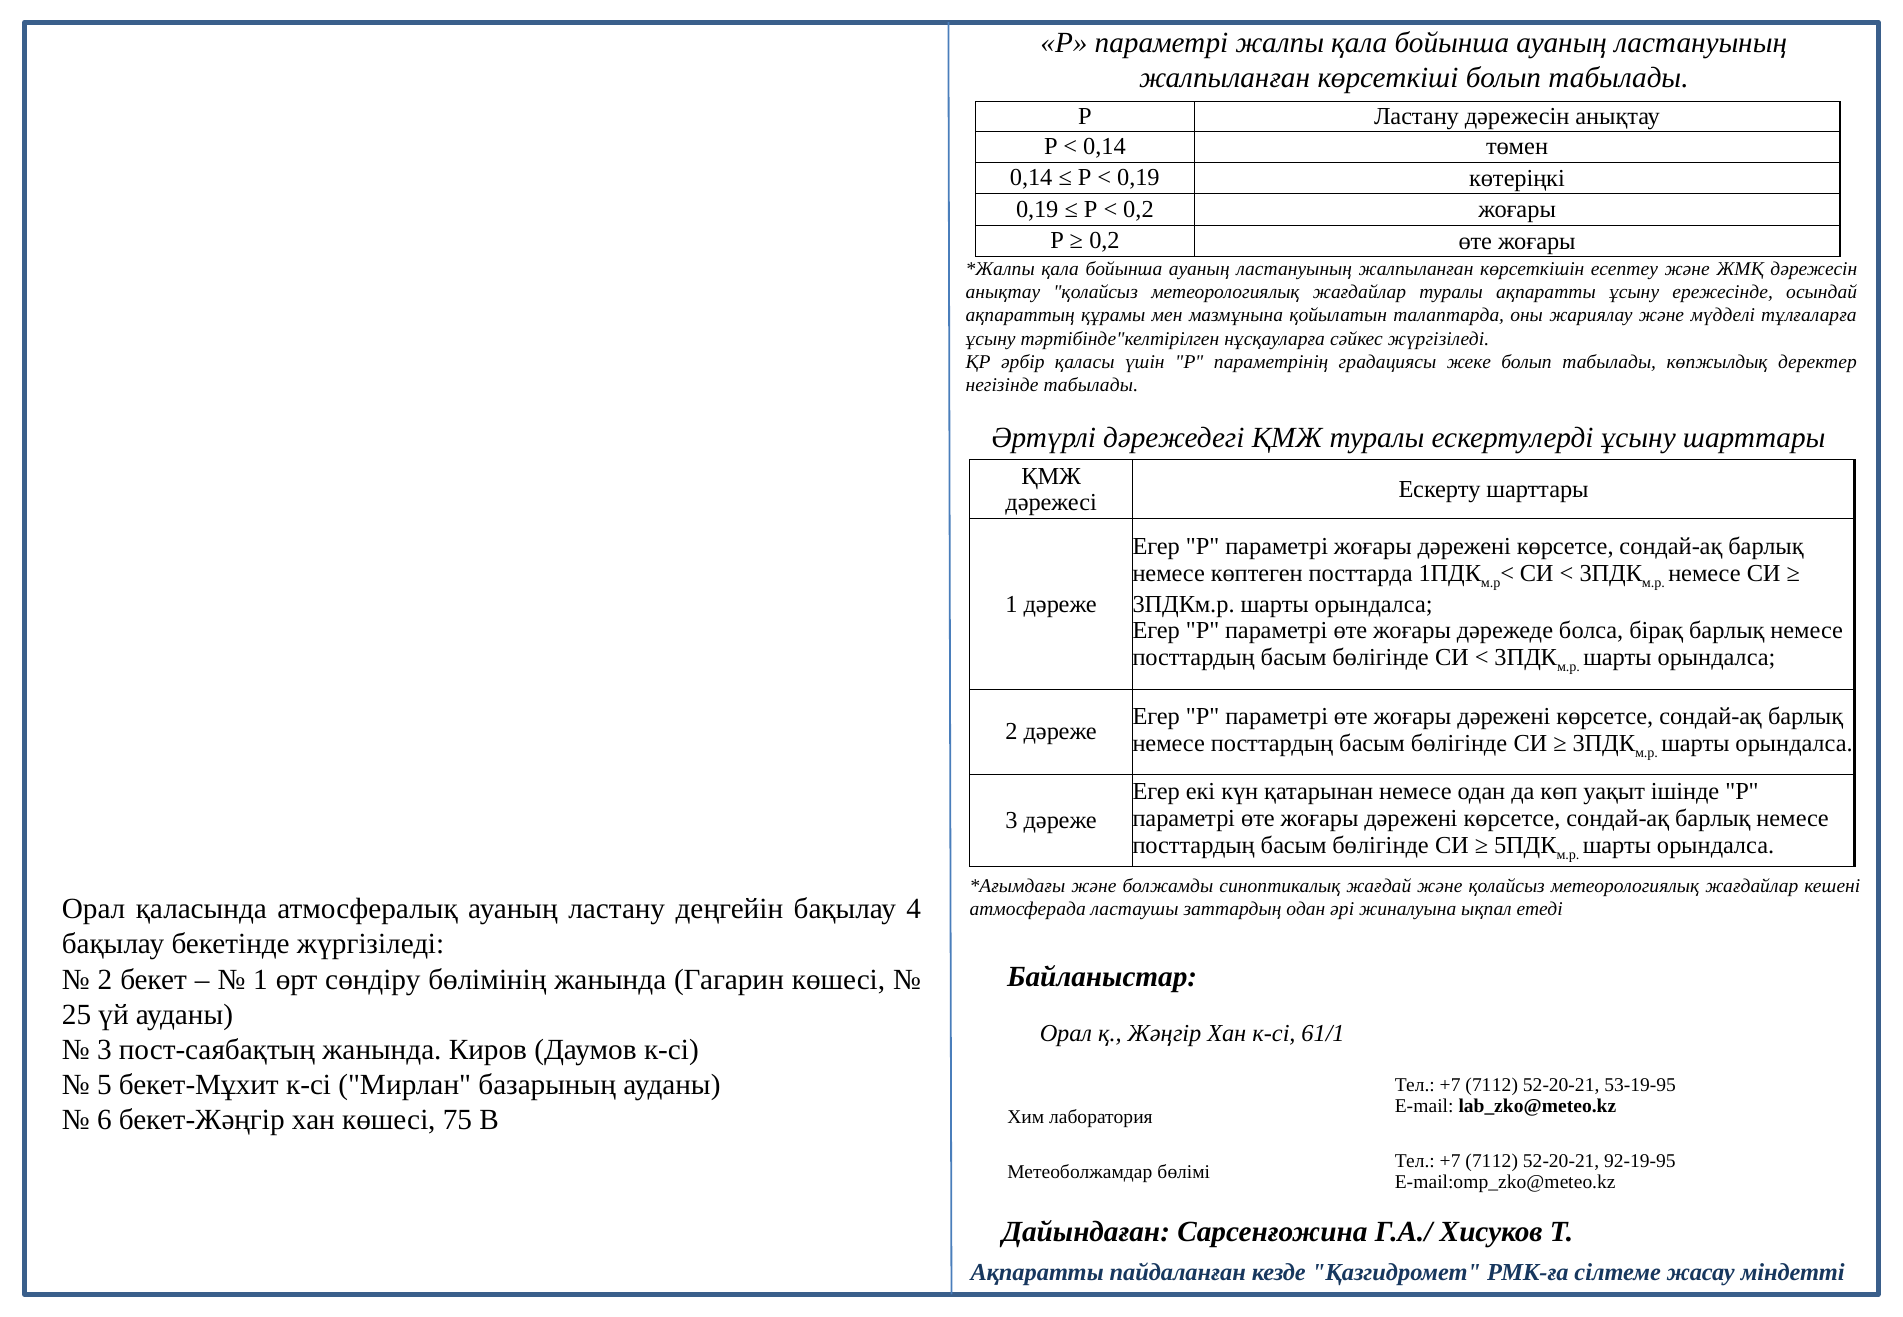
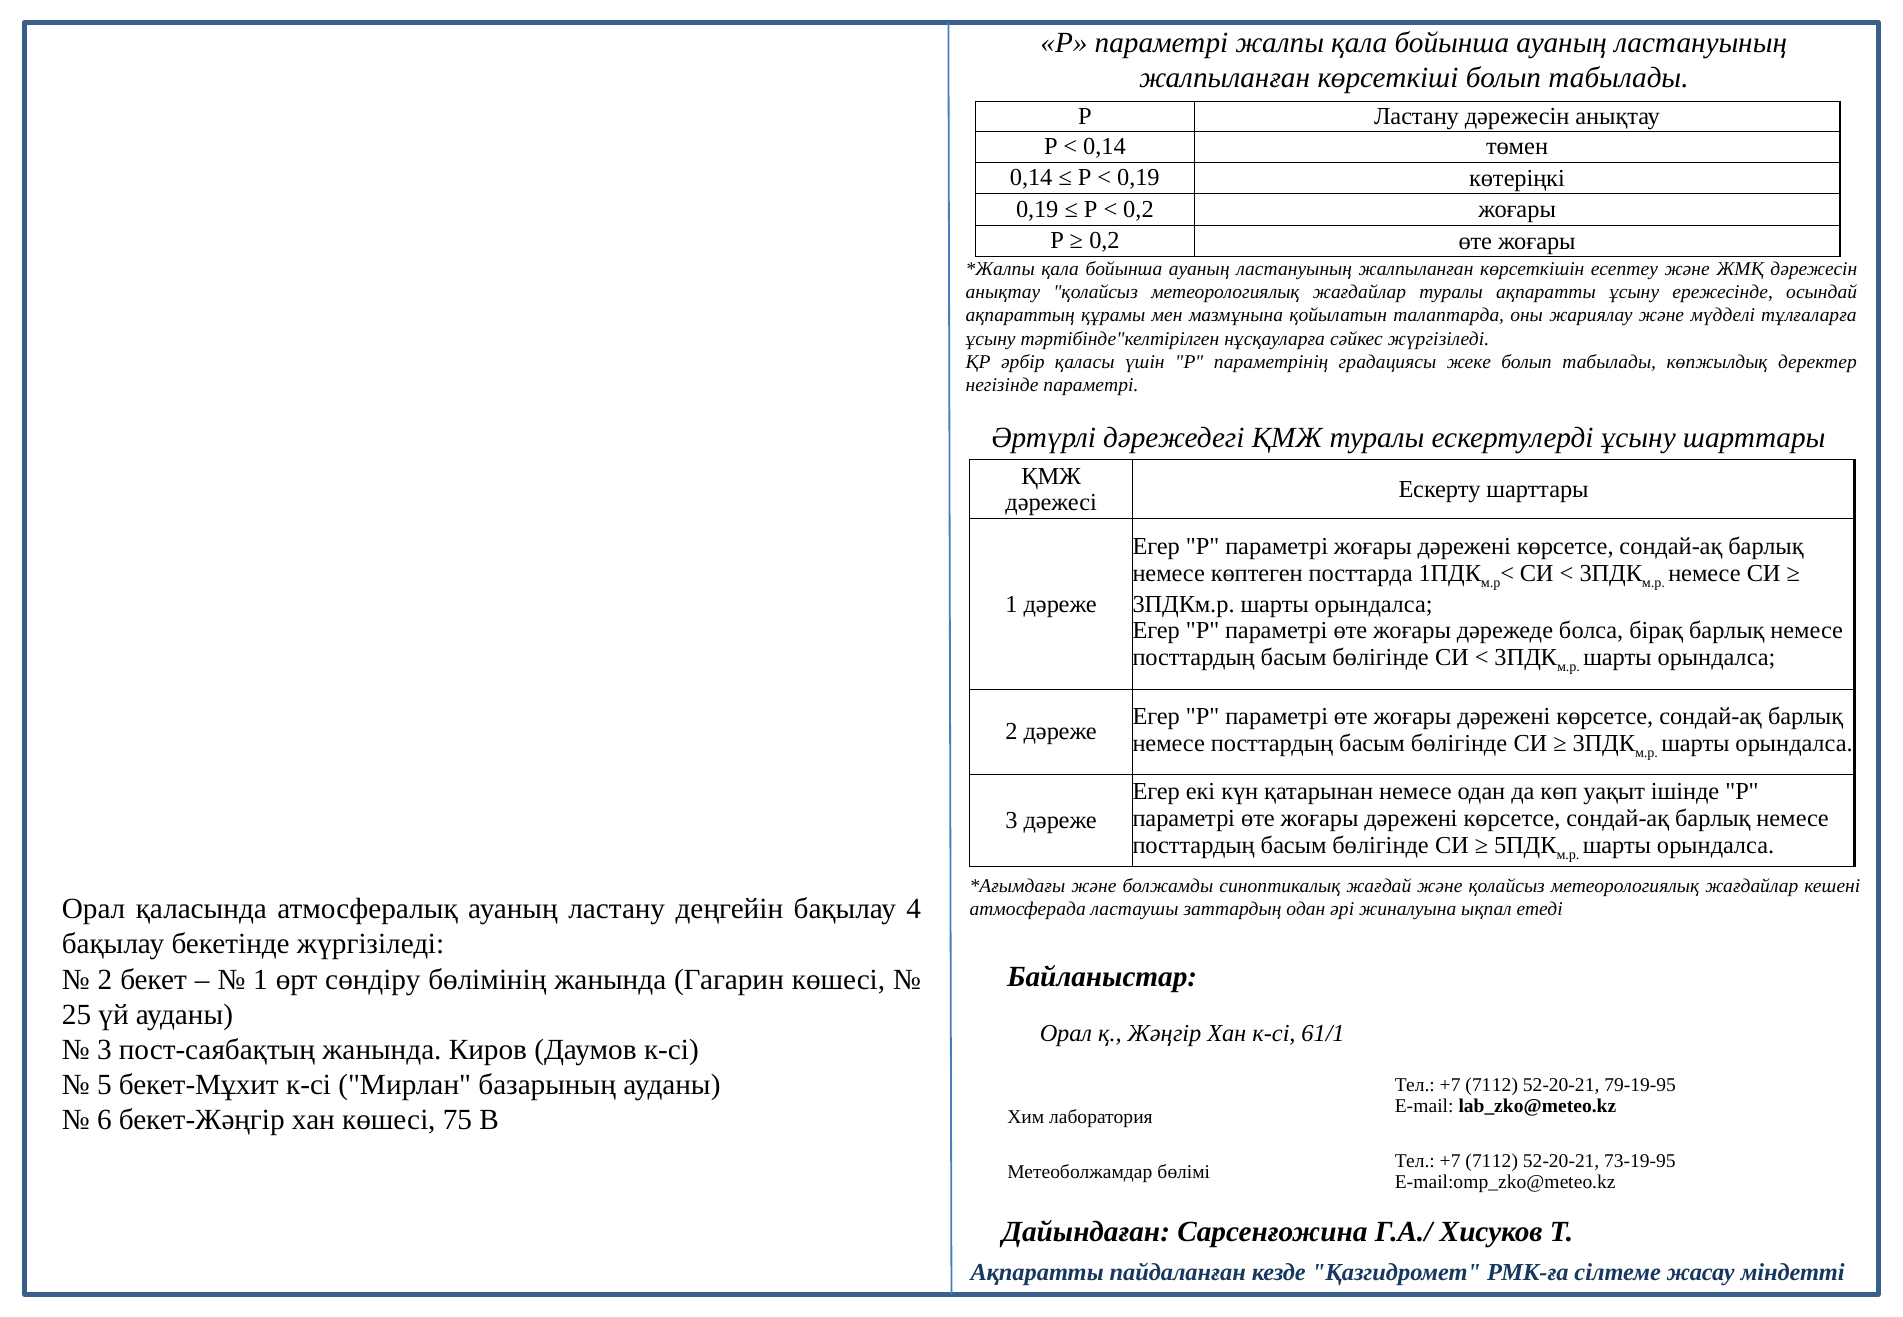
негізінде табылады: табылады -> параметрі (1091, 386)
53-19-95: 53-19-95 -> 79-19-95 (1640, 1085)
92-19-95: 92-19-95 -> 73-19-95 (1640, 1161)
